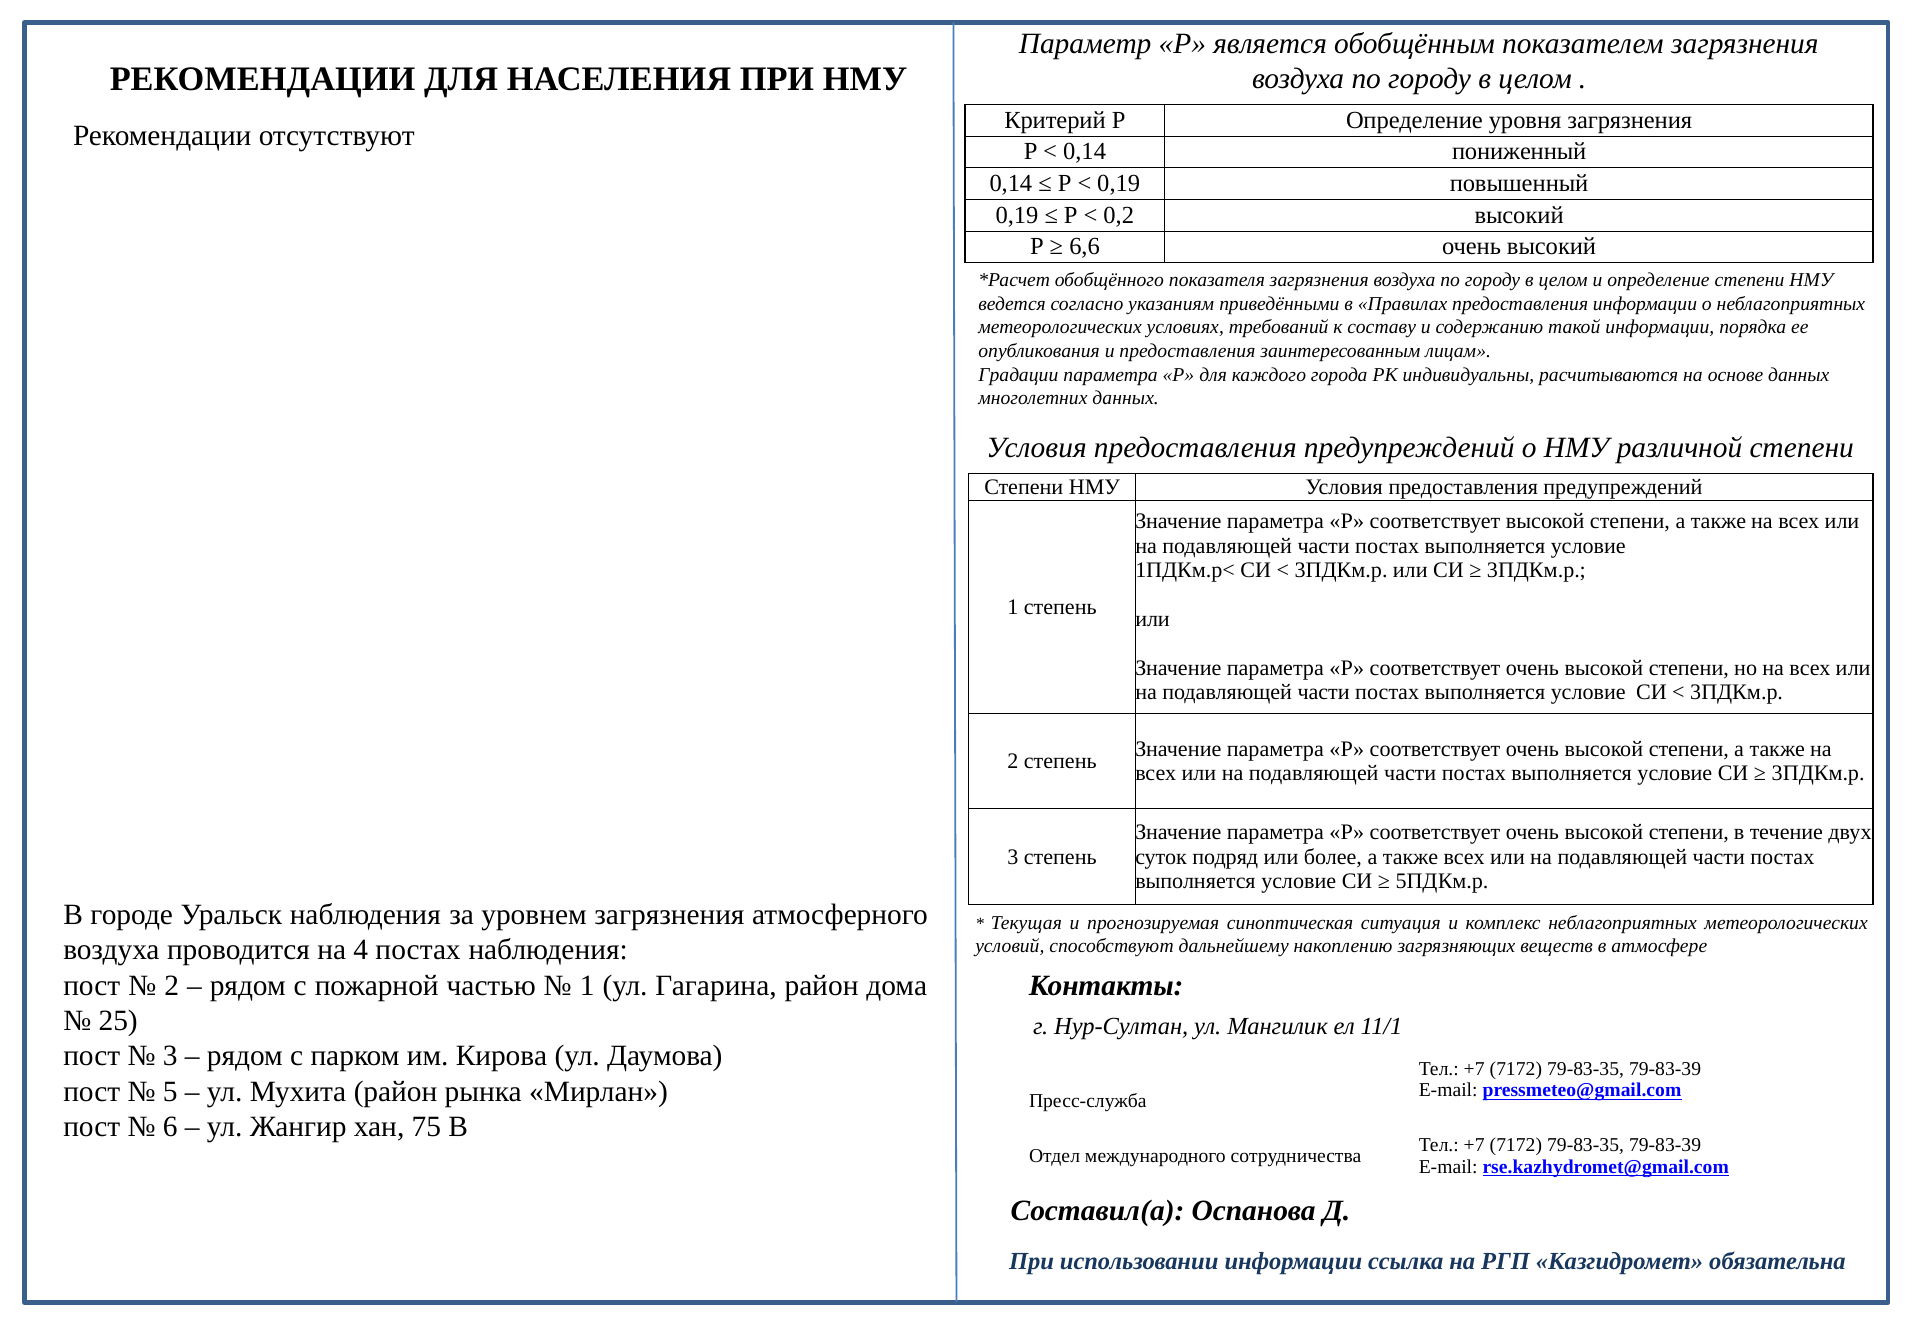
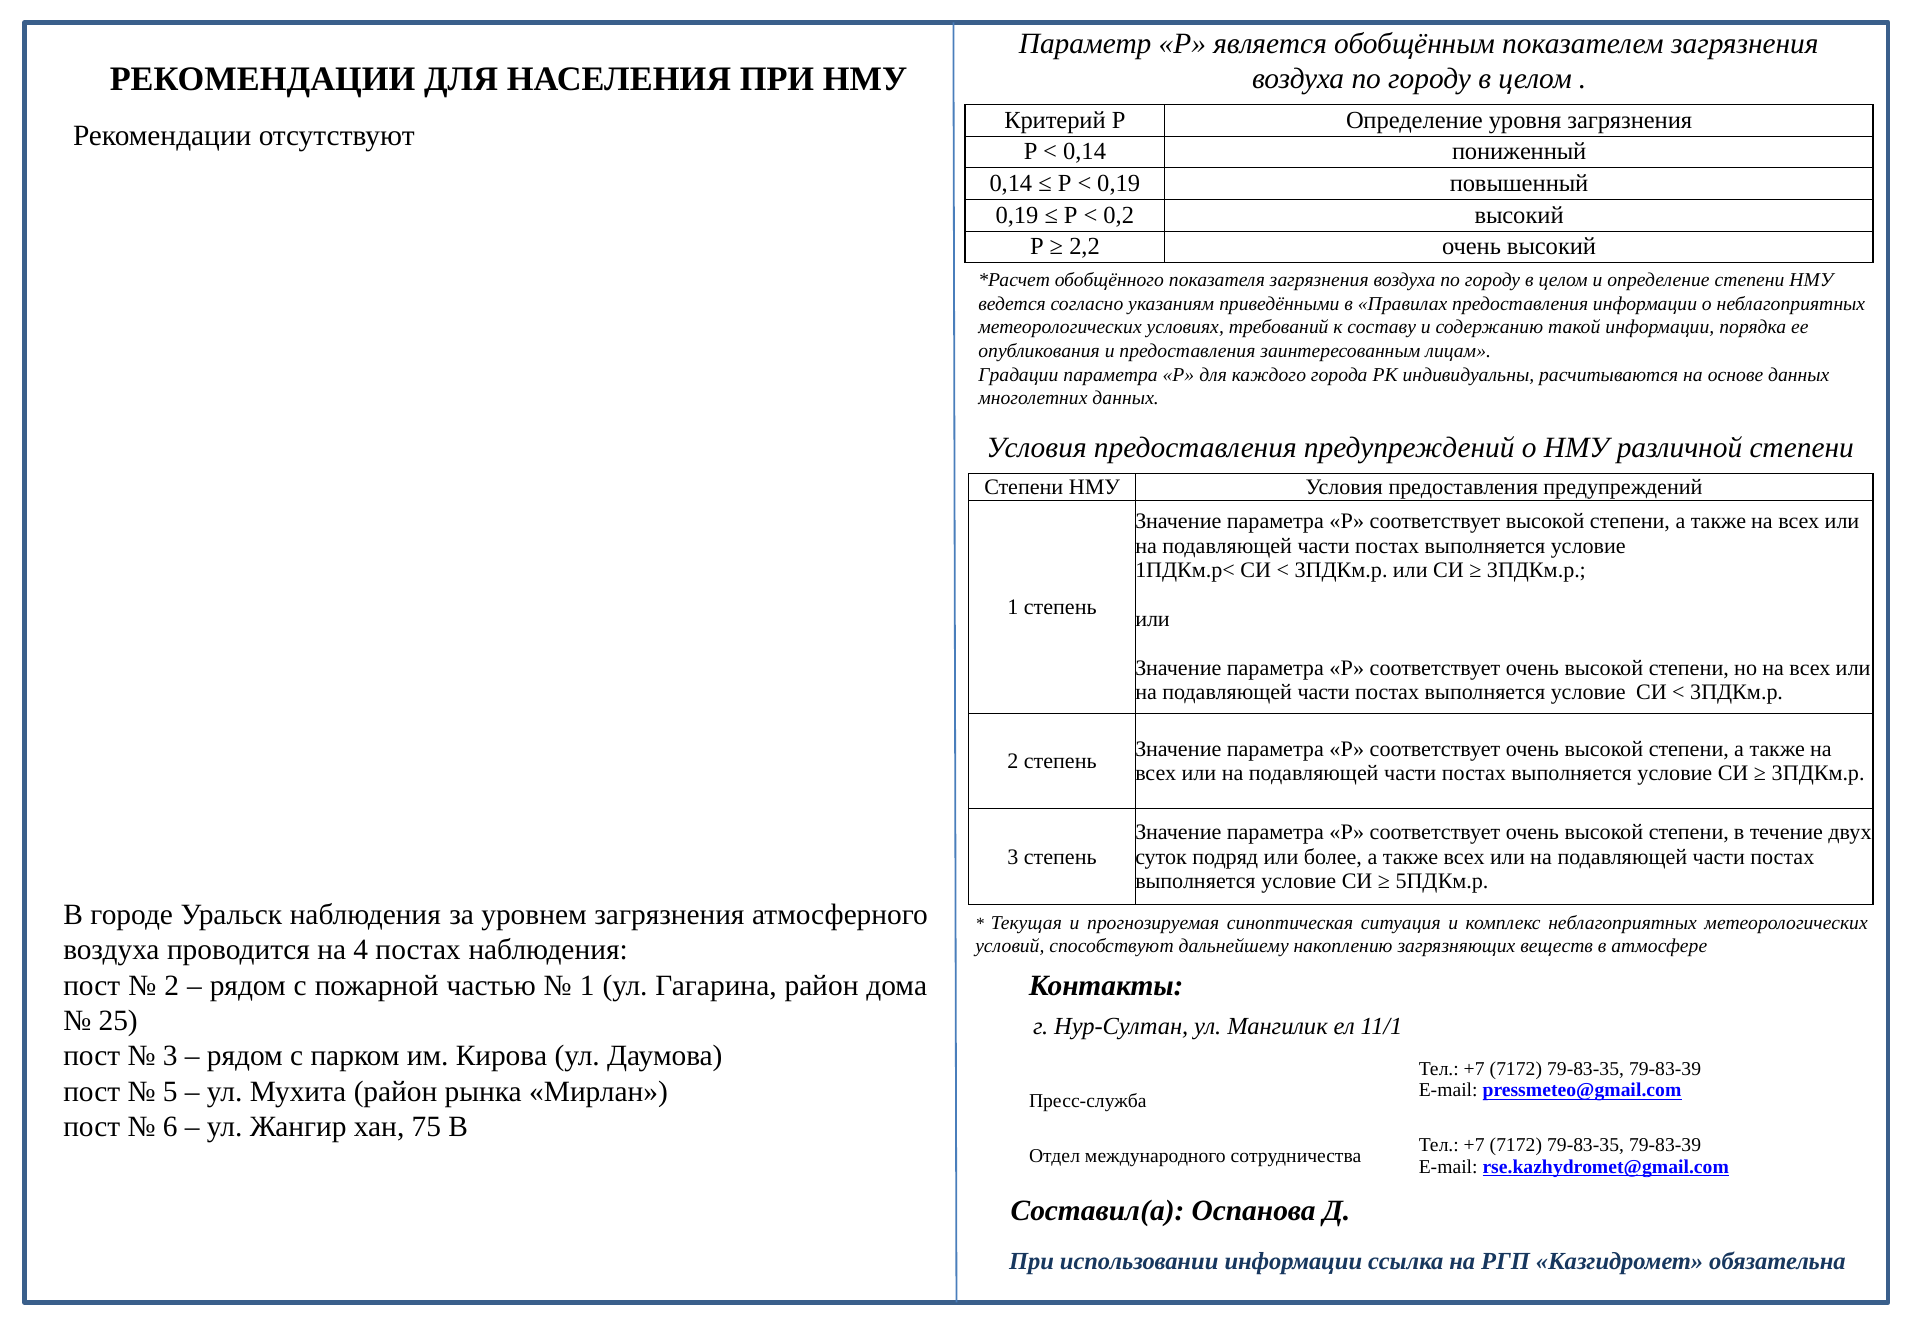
6,6: 6,6 -> 2,2 (1085, 246)
